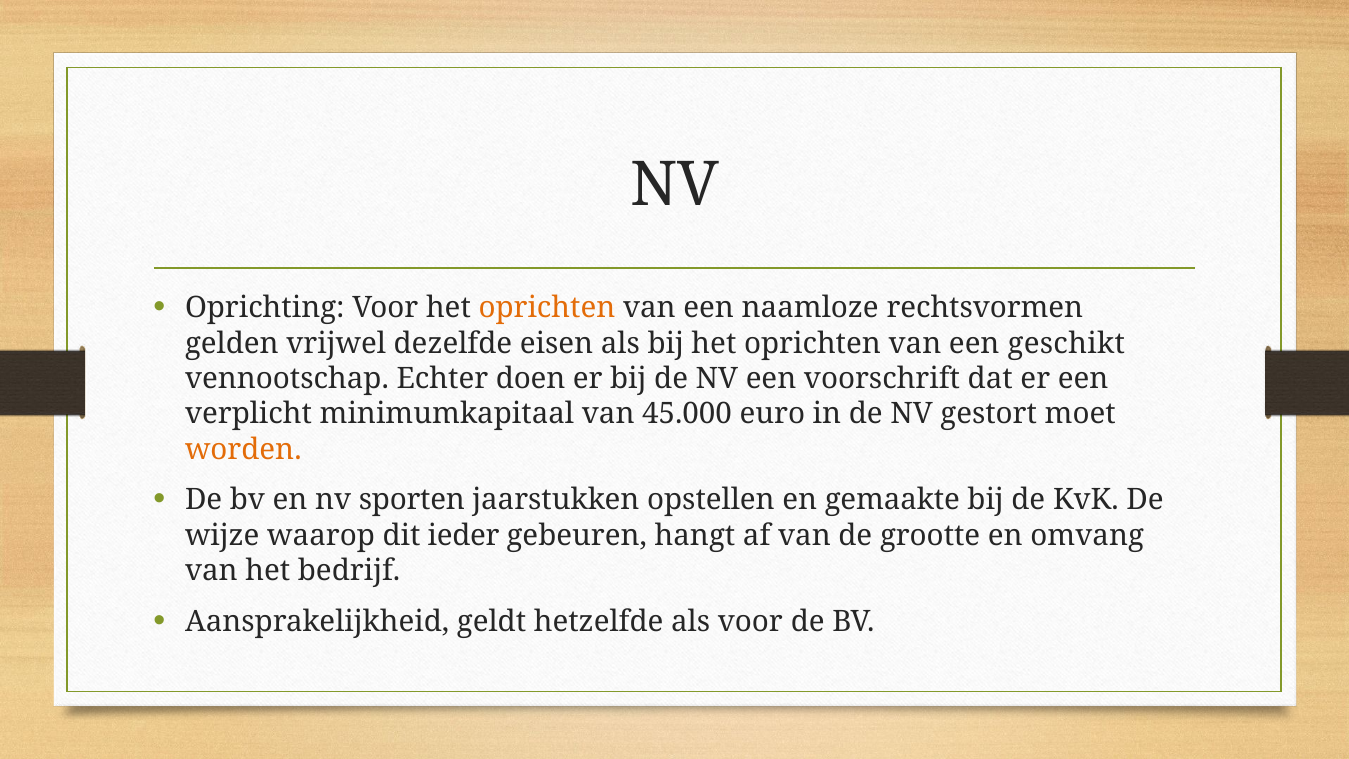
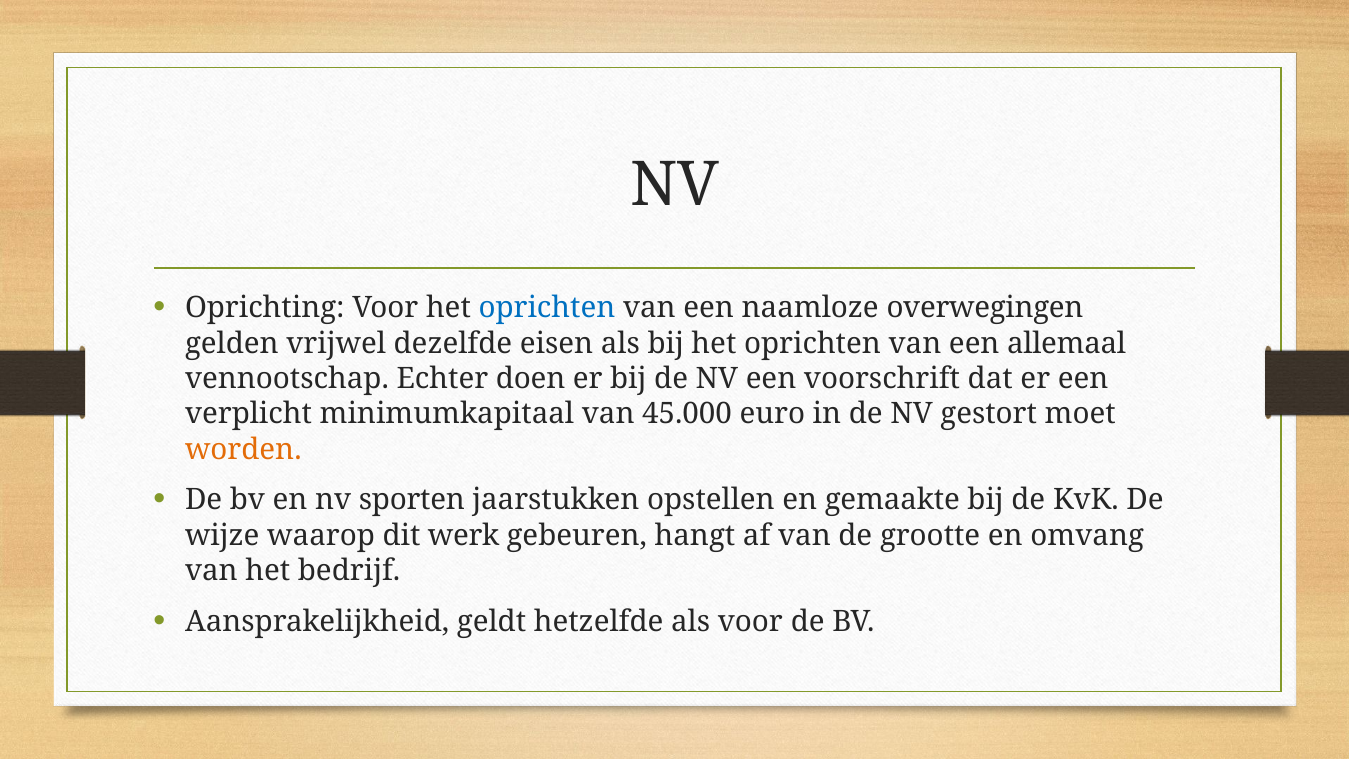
oprichten colour: orange -> blue (547, 308)
rechtsvormen: rechtsvormen -> overwegingen (985, 308)
geschikt: geschikt -> allemaal (1067, 343)
ieder: ieder -> werk (464, 535)
